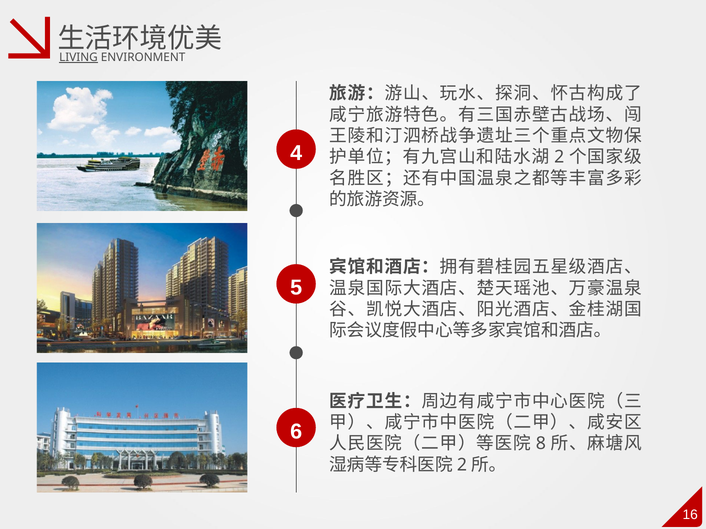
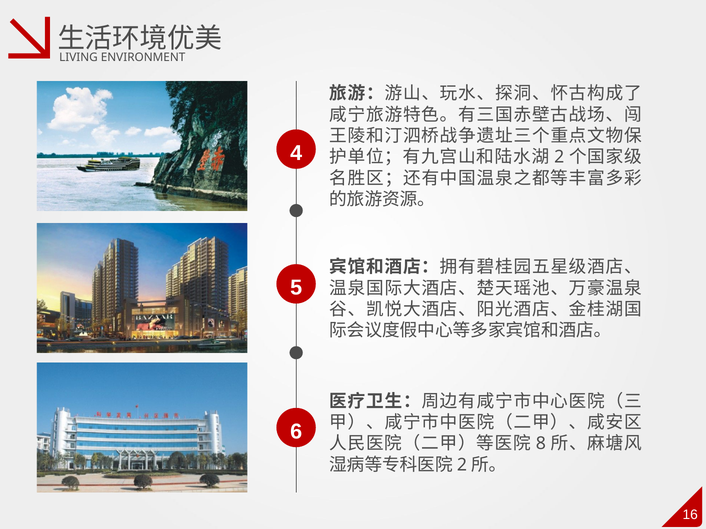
LIVING underline: present -> none (78, 57)
